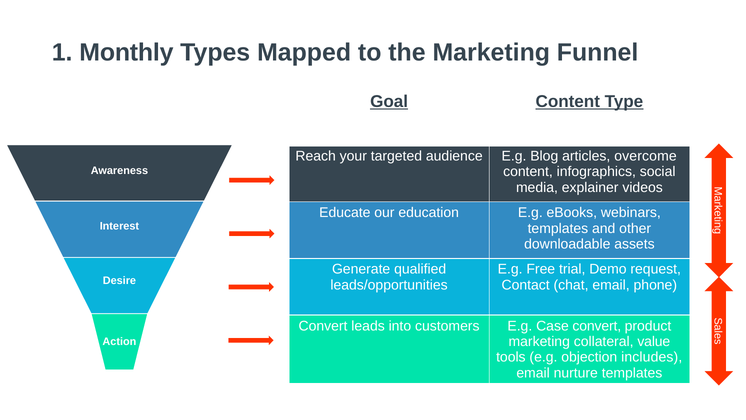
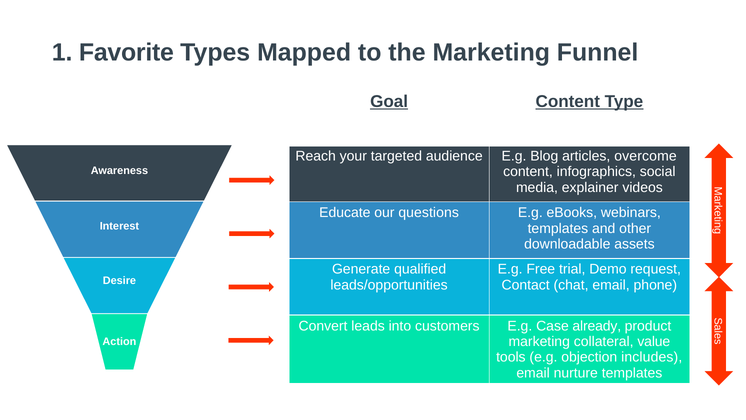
Monthly: Monthly -> Favorite (126, 52)
education: education -> questions (429, 213)
Case convert: convert -> already (597, 326)
